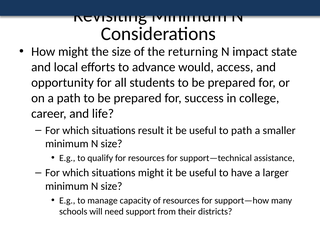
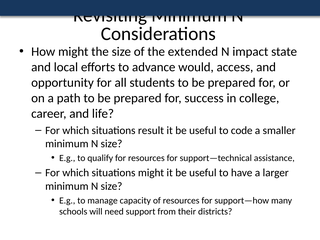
returning: returning -> extended (193, 52)
to path: path -> code (242, 130)
